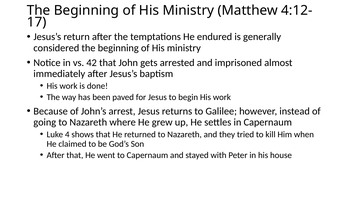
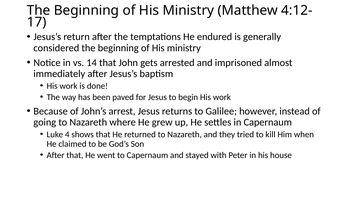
42: 42 -> 14 (92, 63)
